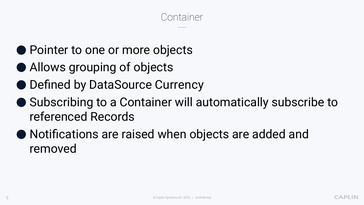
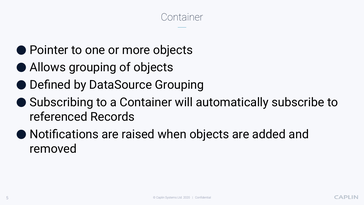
DataSource Currency: Currency -> Grouping (179, 85)
